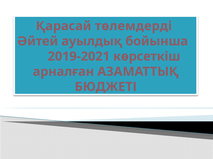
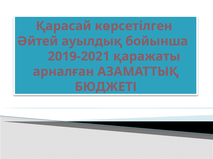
төлемдерді: төлемдерді -> көрсетілген (133, 26)
көрсеткіш: көрсеткіш -> қаражаты (147, 57)
